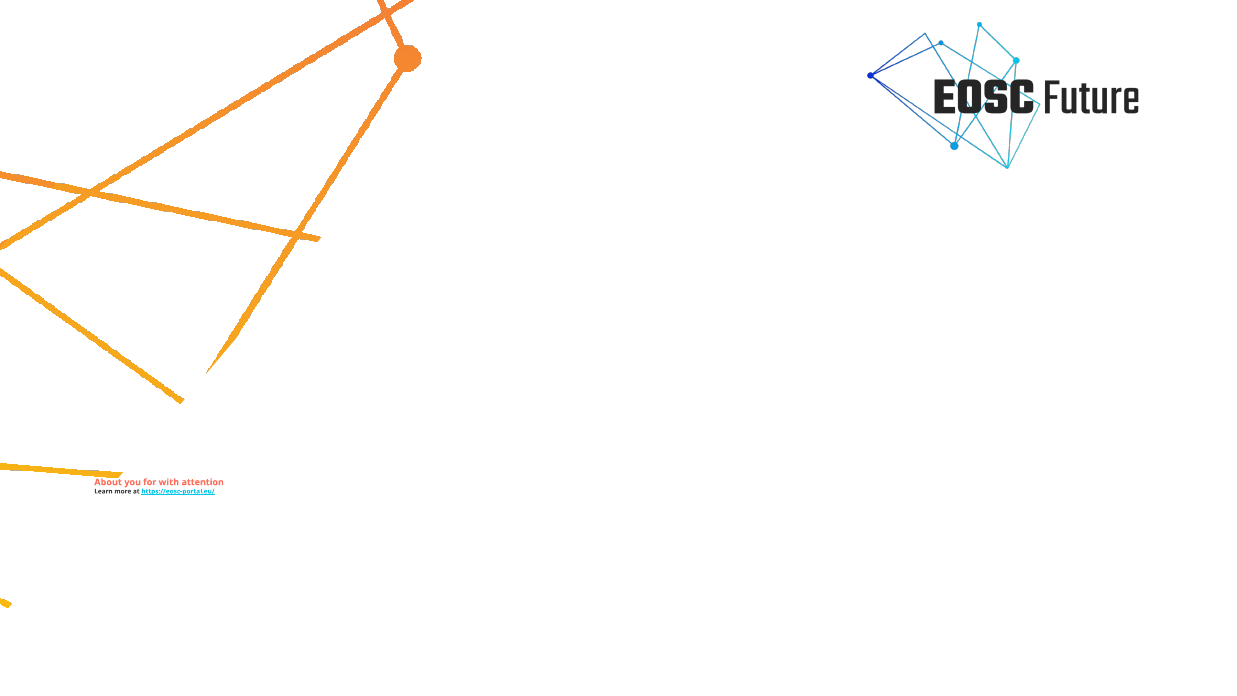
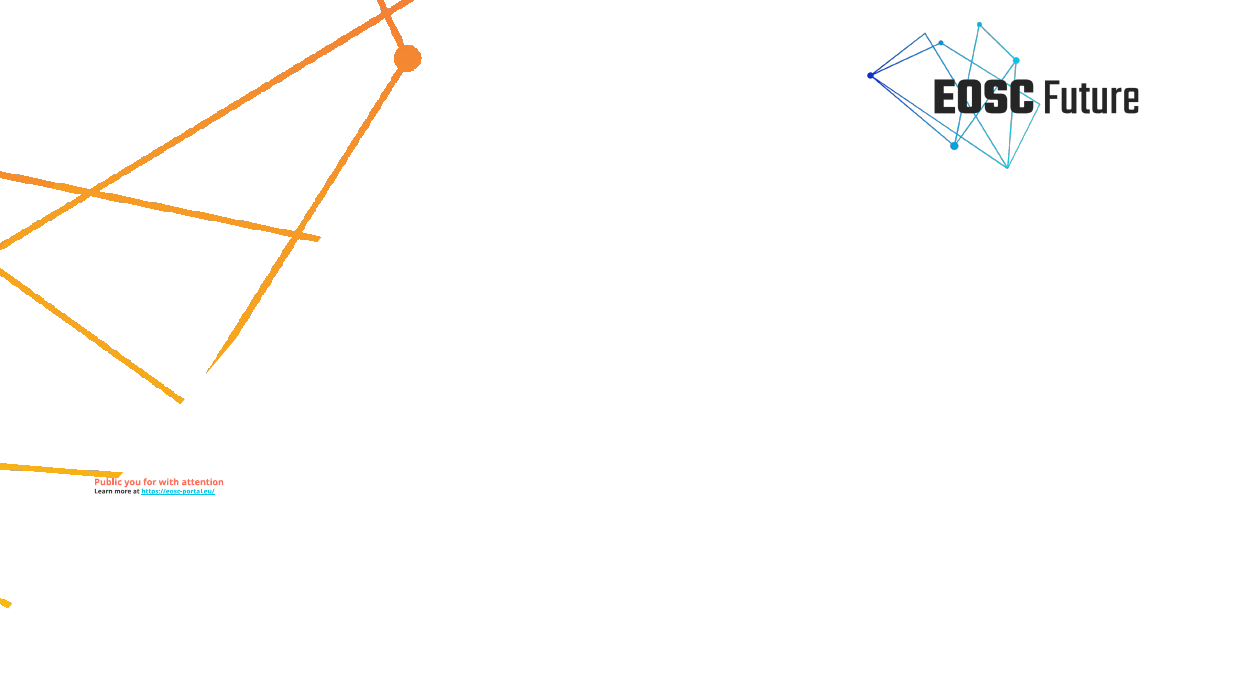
About: About -> Public (108, 482)
